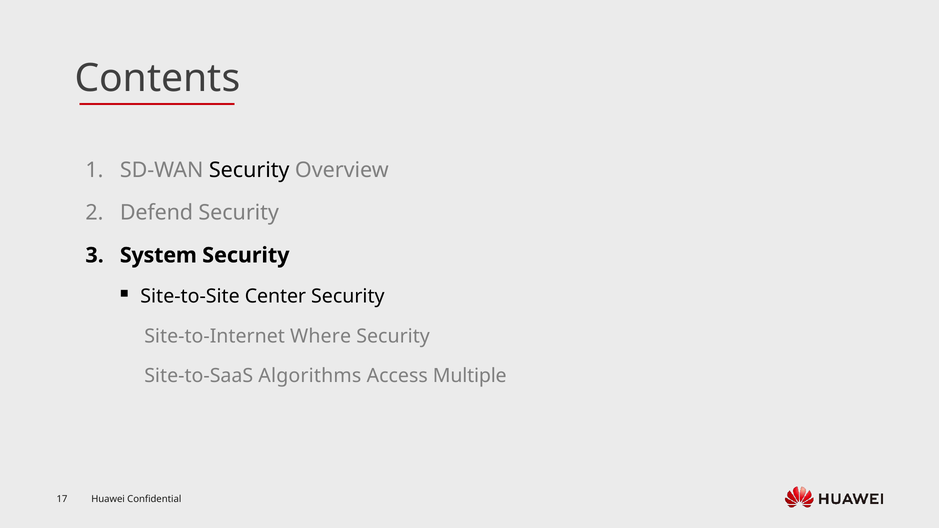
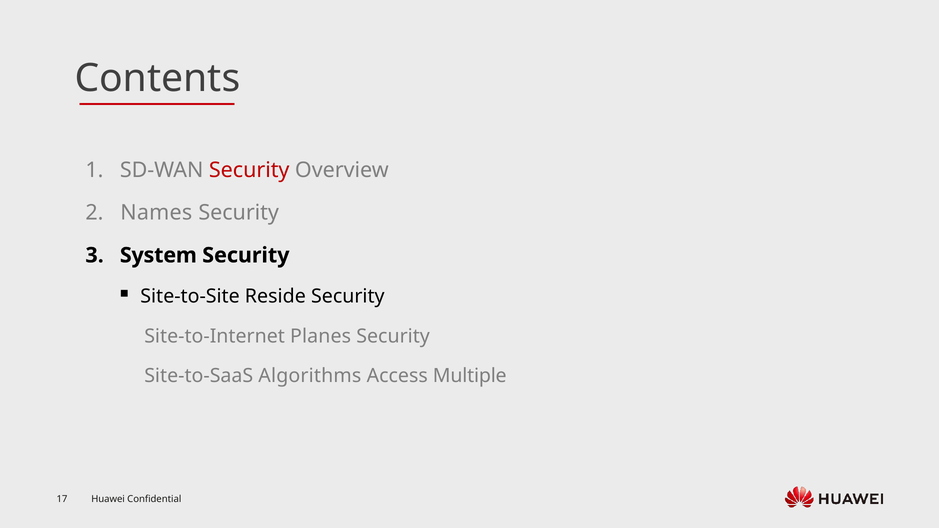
Security colour: black -> red (249, 170)
Defend: Defend -> Names (156, 213)
Center: Center -> Reside (275, 296)
Where: Where -> Planes (321, 336)
